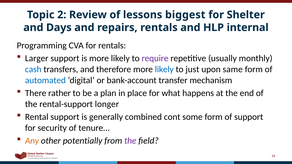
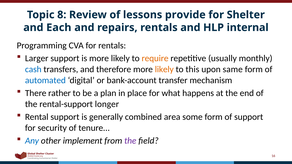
2: 2 -> 8 (62, 15)
biggest: biggest -> provide (185, 15)
Days: Days -> Each (59, 28)
require colour: purple -> orange (155, 58)
likely colour: blue -> orange (164, 69)
just: just -> this (192, 69)
cont: cont -> area (172, 117)
Any colour: orange -> blue (32, 141)
potentially: potentially -> implement (83, 141)
